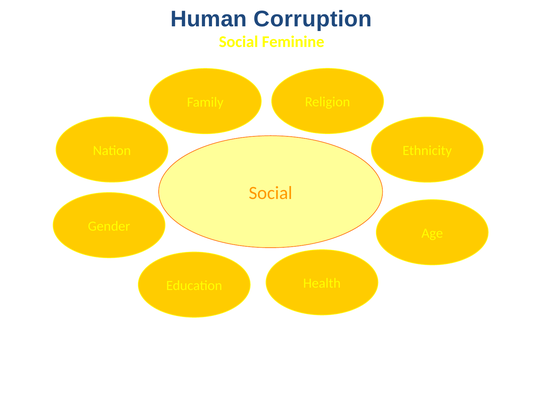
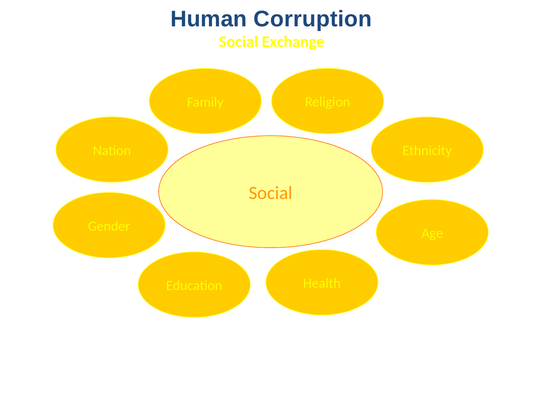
Feminine: Feminine -> Exchange (293, 42)
